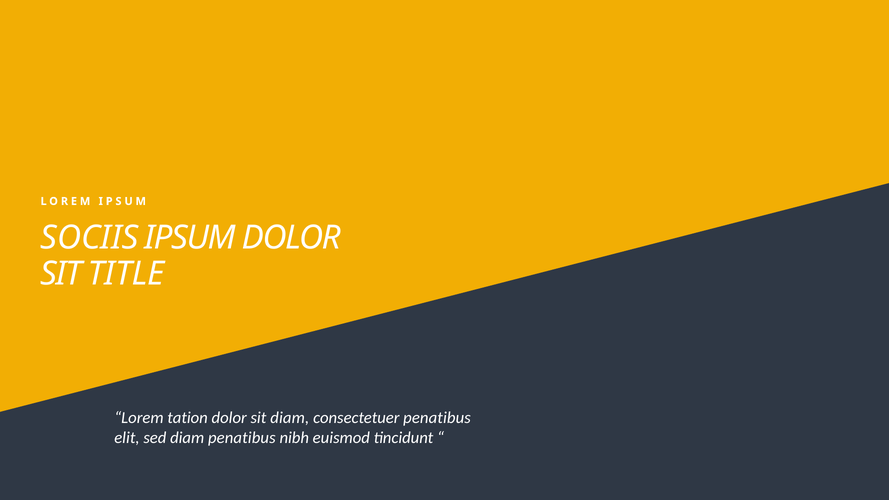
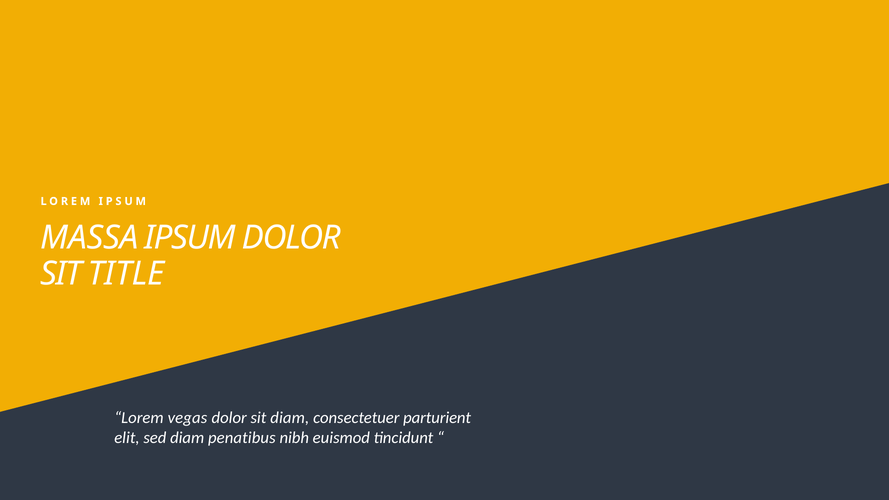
SOCIIS: SOCIIS -> MASSA (90, 238)
tation: tation -> vegas (187, 418)
consectetuer penatibus: penatibus -> parturient (437, 418)
